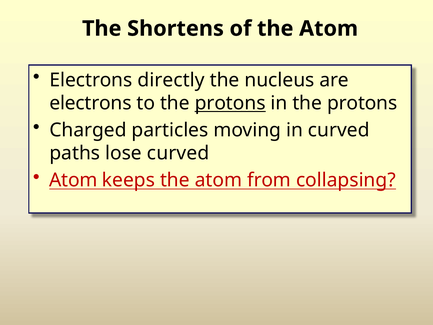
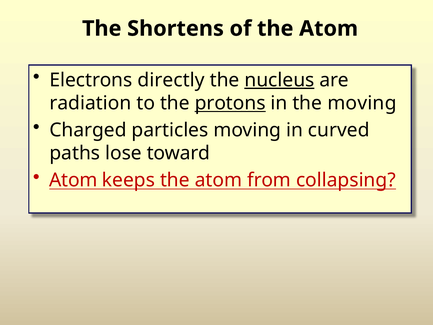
nucleus underline: none -> present (279, 80)
electrons: electrons -> radiation (90, 103)
in the protons: protons -> moving (362, 103)
lose curved: curved -> toward (178, 153)
